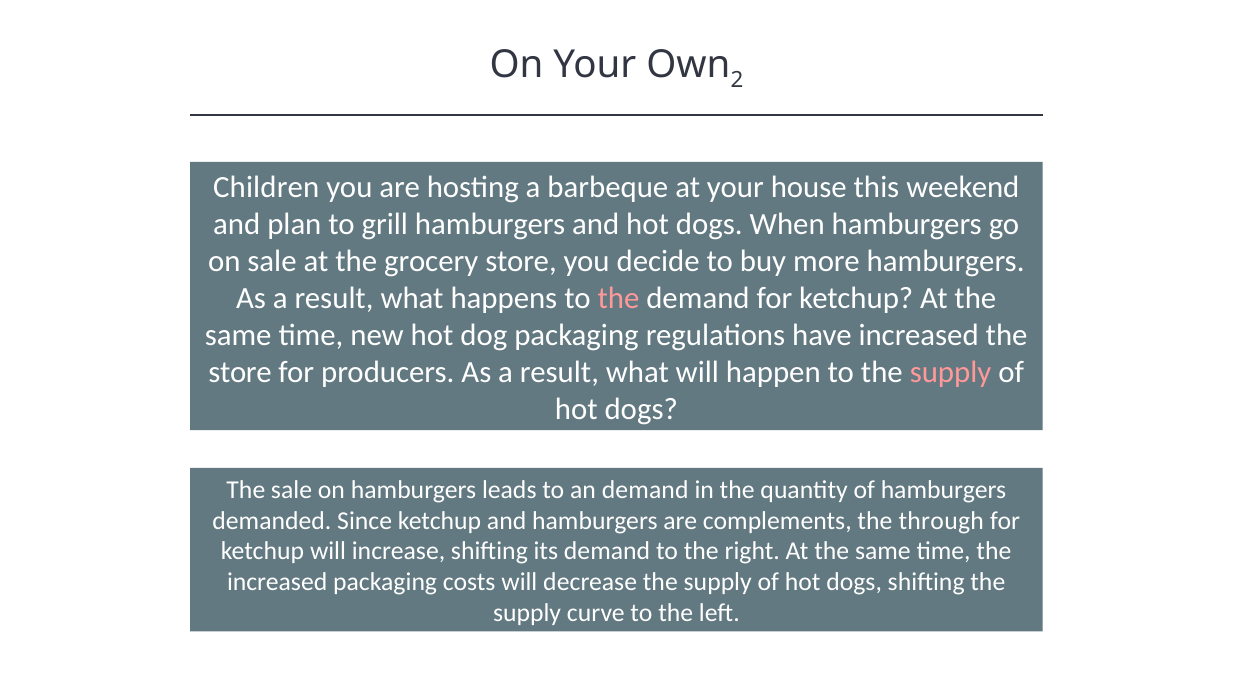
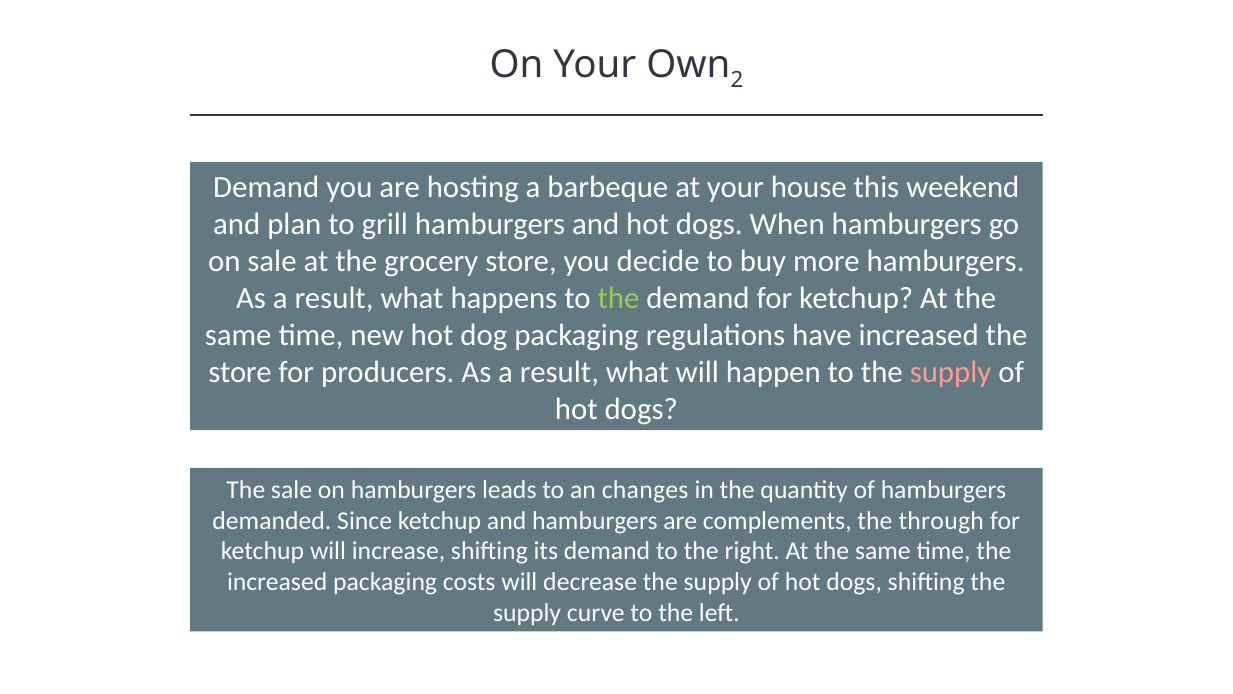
Children: Children -> Demand (266, 187)
the colour: pink -> light green (619, 298)
an demand: demand -> changes (645, 489)
